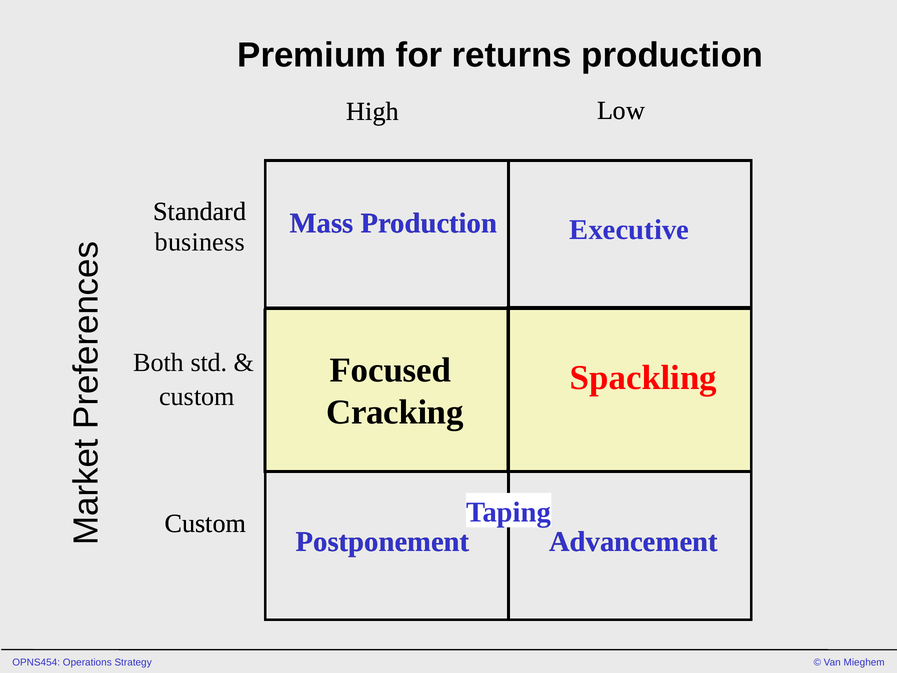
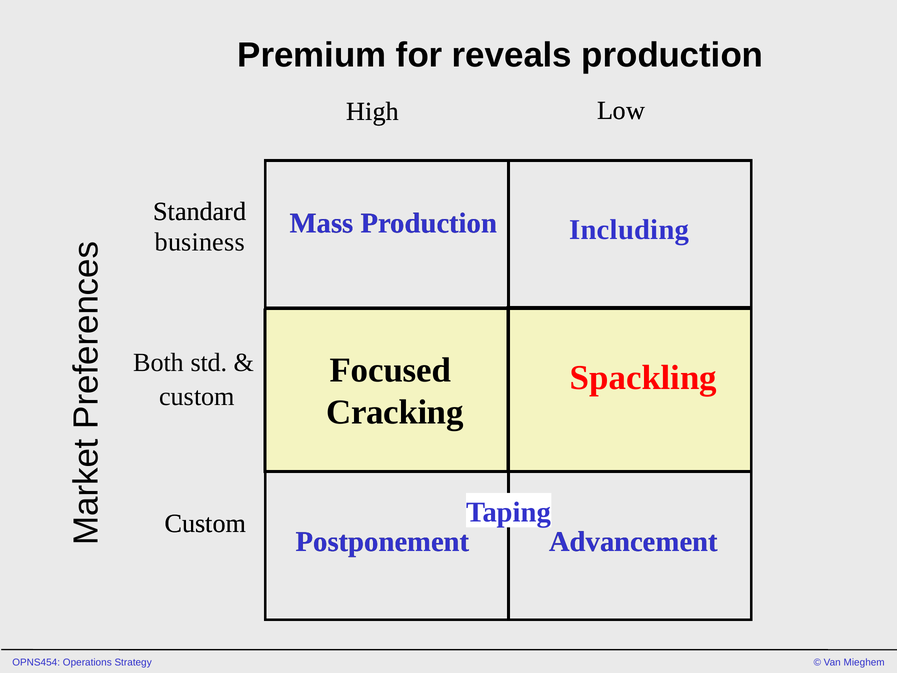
returns: returns -> reveals (512, 55)
Executive: Executive -> Including (629, 230)
